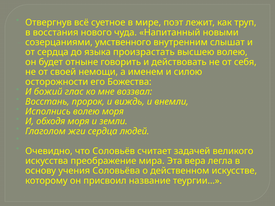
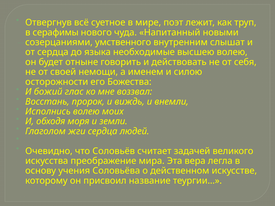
восстания: восстания -> серафимы (56, 32)
произрастать: произрастать -> необходимые (144, 52)
волею моря: моря -> моих (113, 112)
